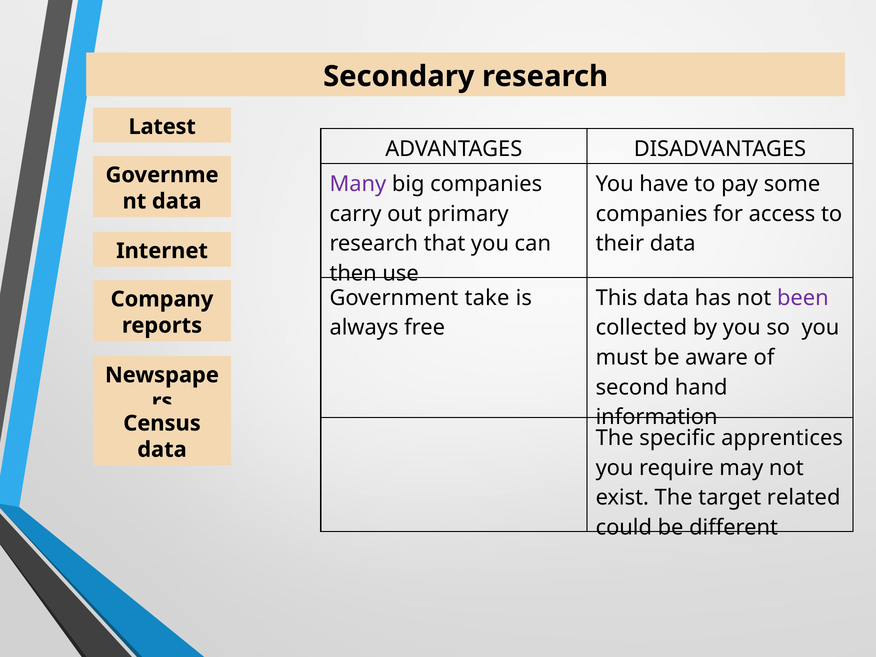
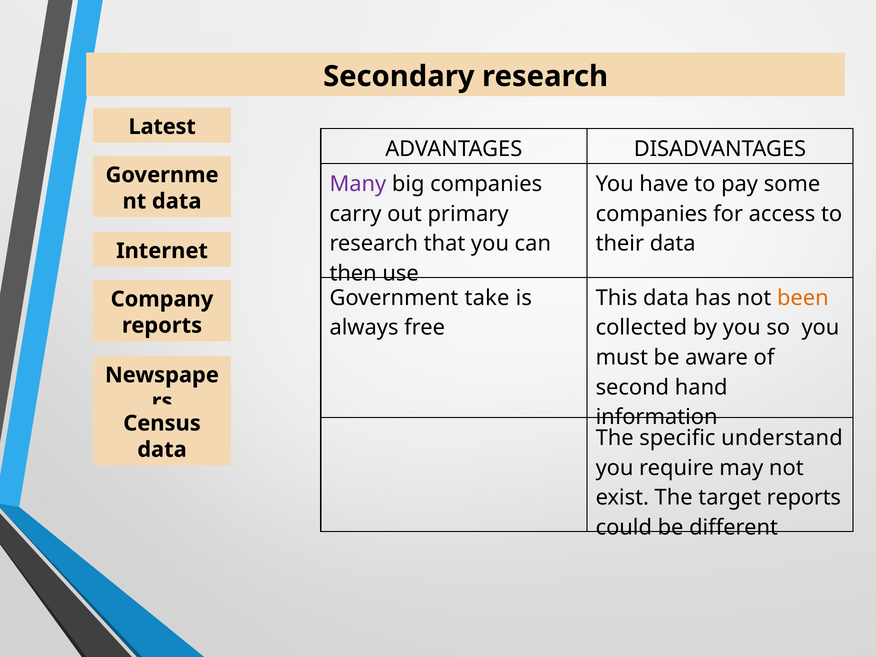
been colour: purple -> orange (803, 298)
apprentices: apprentices -> understand (782, 438)
target related: related -> reports (804, 498)
